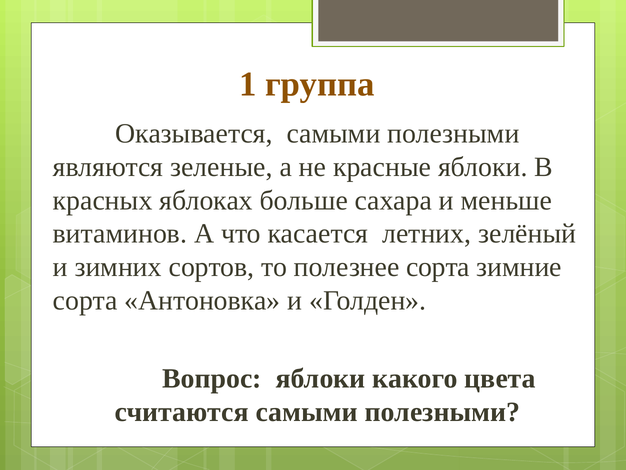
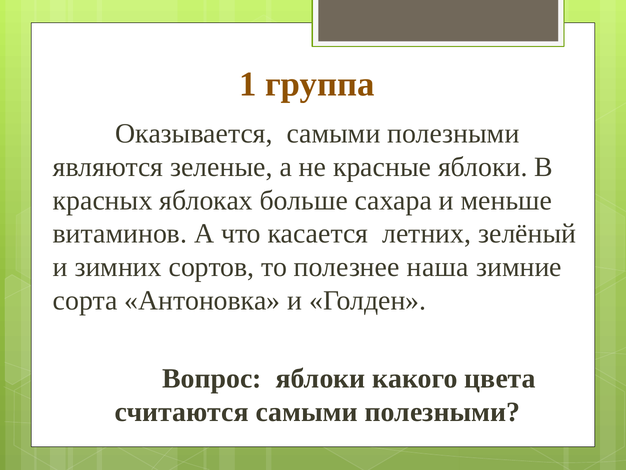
полезнее сорта: сорта -> наша (438, 267)
